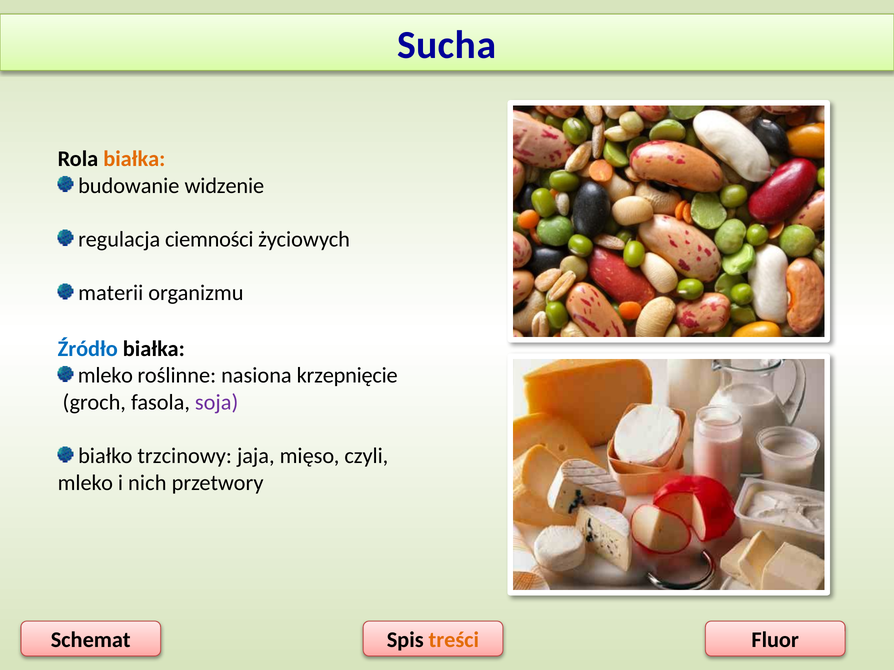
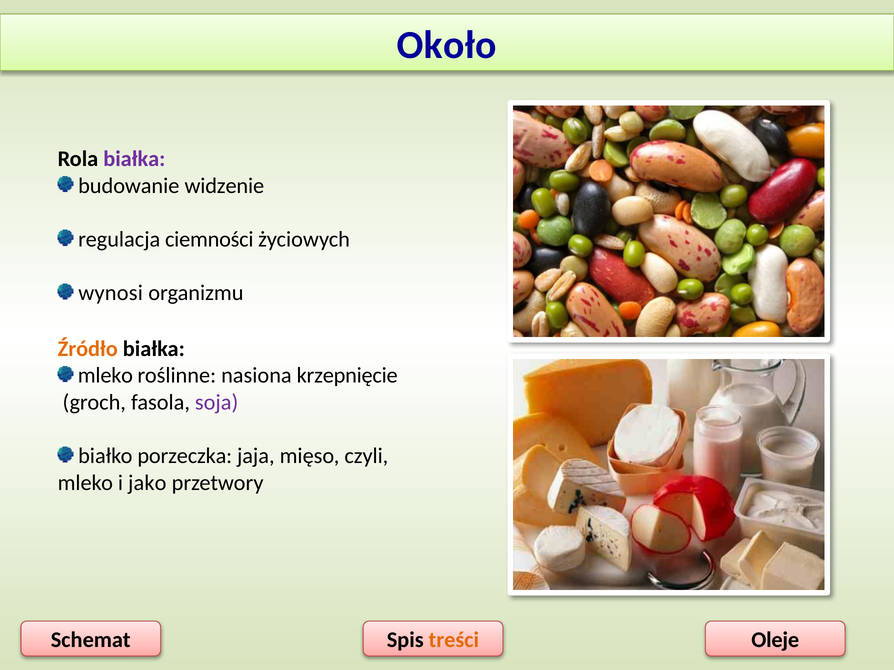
Sucha: Sucha -> Około (447, 45)
białka colour: orange -> purple (134, 159)
materii: materii -> wynosi (111, 293)
Źródło colour: blue -> orange (88, 349)
trzcinowy: trzcinowy -> porzeczka (185, 456)
nich: nich -> jako (147, 483)
Fluor: Fluor -> Oleje (775, 641)
